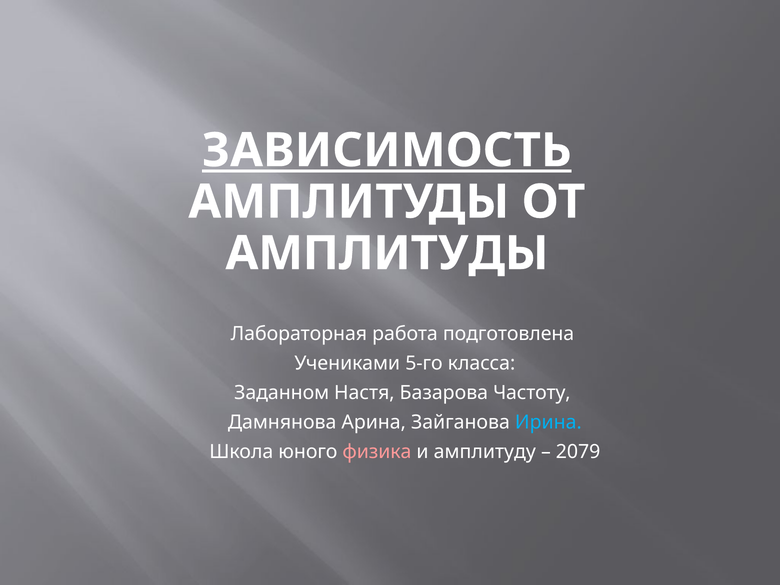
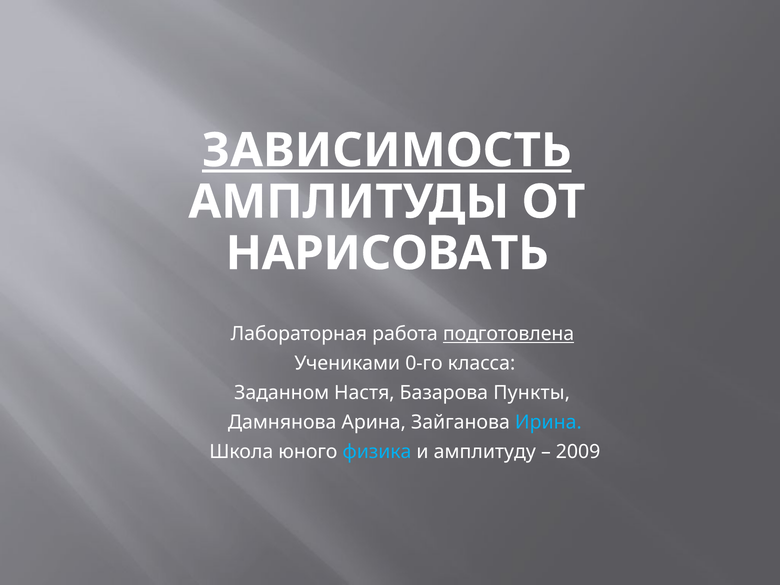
АМПЛИТУДЫ: АМПЛИТУДЫ -> НАРИСОВАТЬ (387, 253)
подготовлена underline: none -> present (509, 334)
5-го: 5-го -> 0-го (424, 363)
Частоту: Частоту -> Пункты (532, 393)
физика colour: pink -> light blue (377, 452)
2079: 2079 -> 2009 (578, 452)
